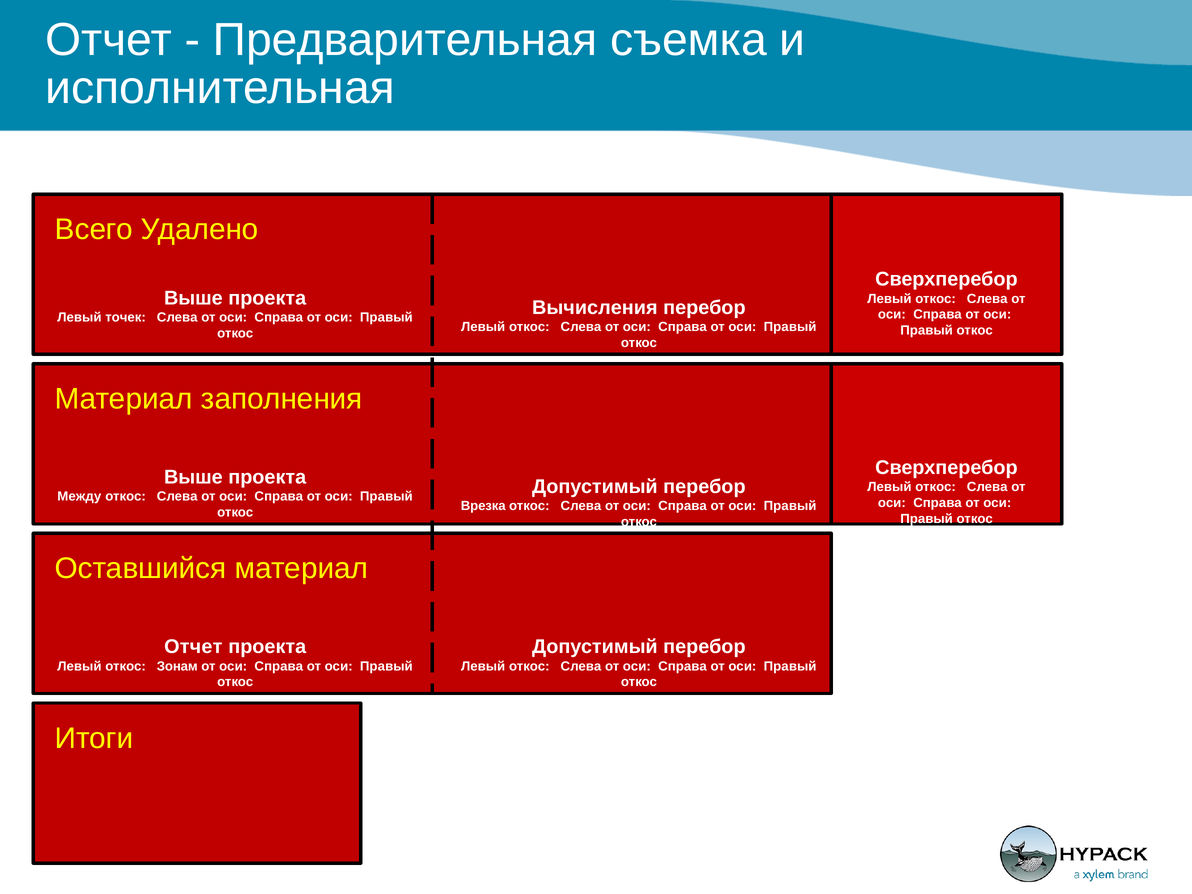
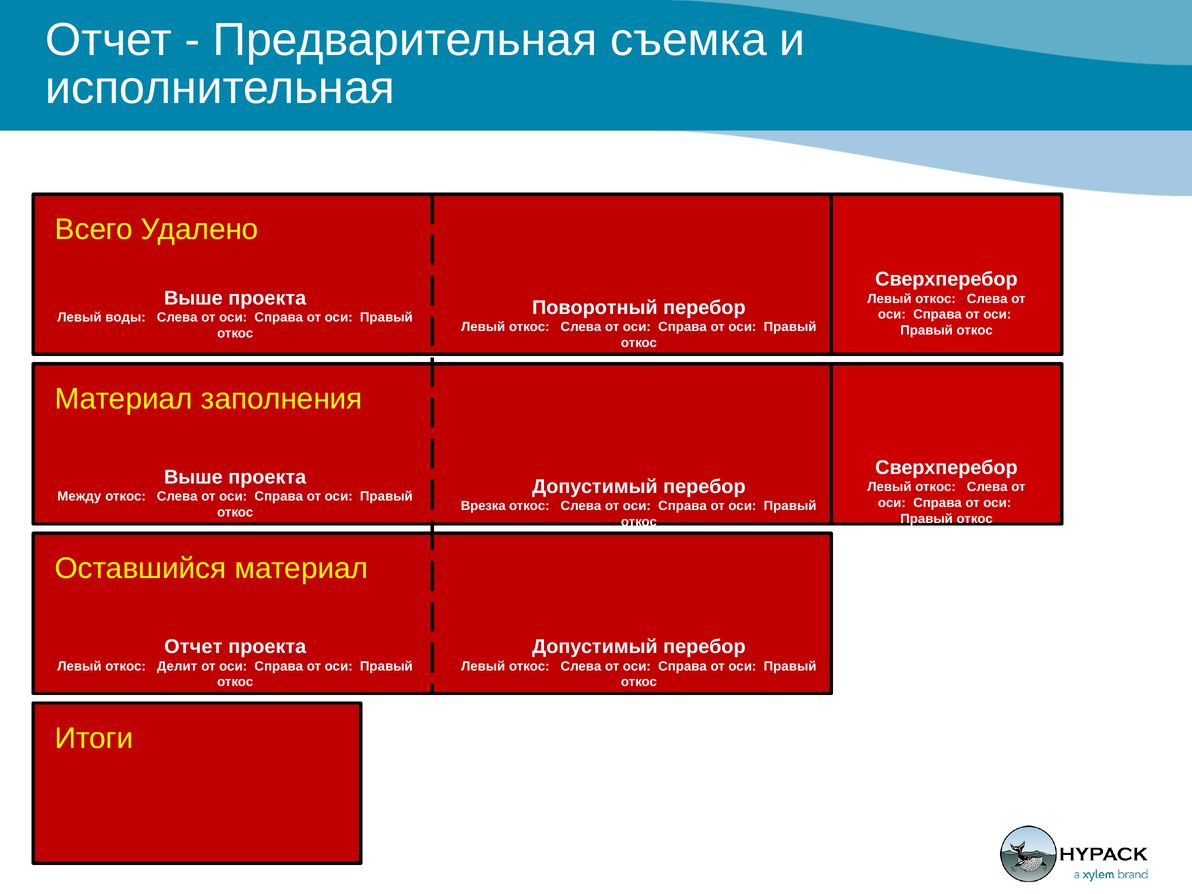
Вычисления: Вычисления -> Поворотный (595, 307)
точек: точек -> воды (126, 318)
Зонам: Зонам -> Делит (177, 666)
